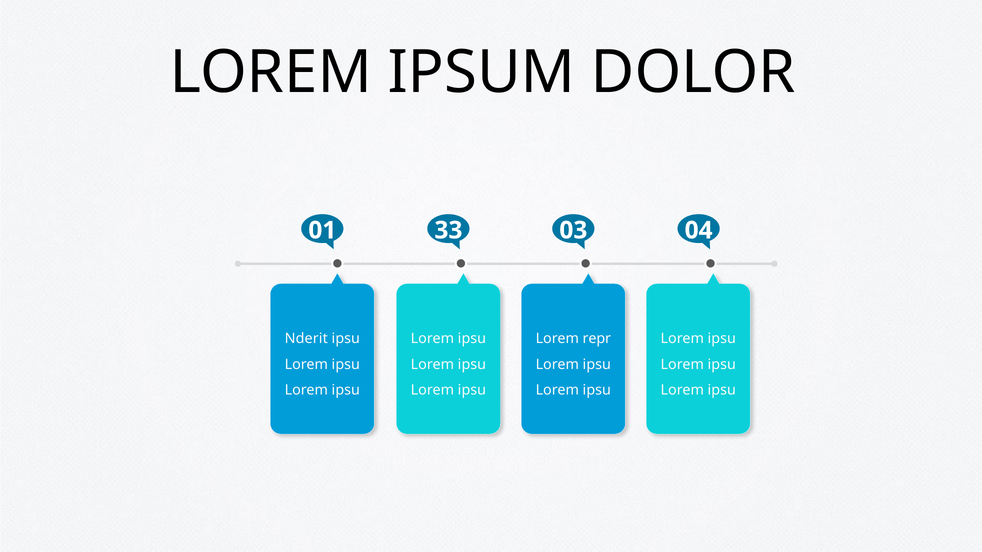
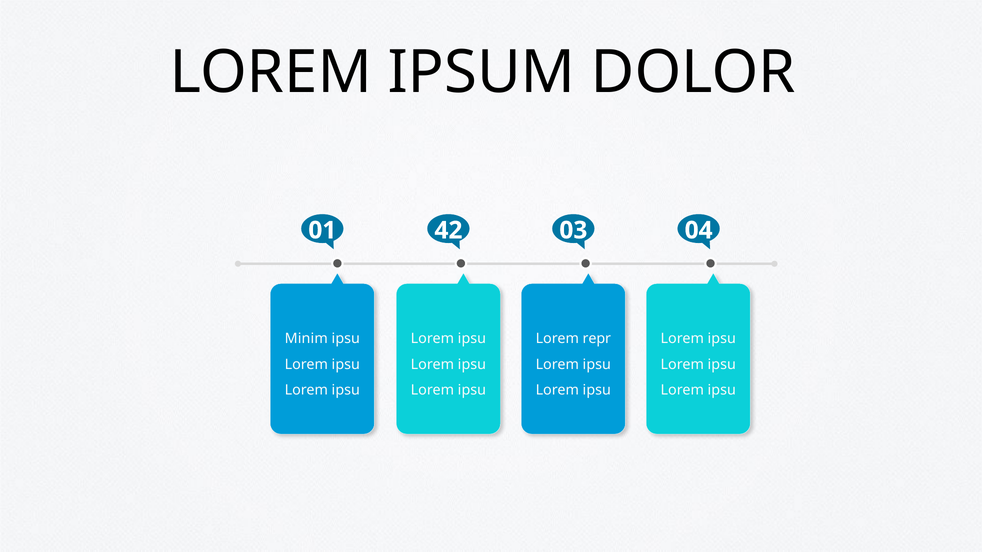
33: 33 -> 42 (448, 230)
Nderit: Nderit -> Minim (306, 339)
